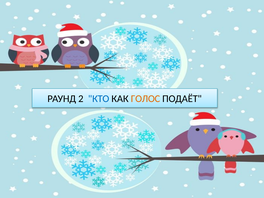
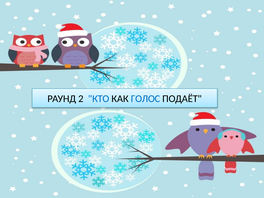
ГОЛОС colour: orange -> blue (146, 99)
